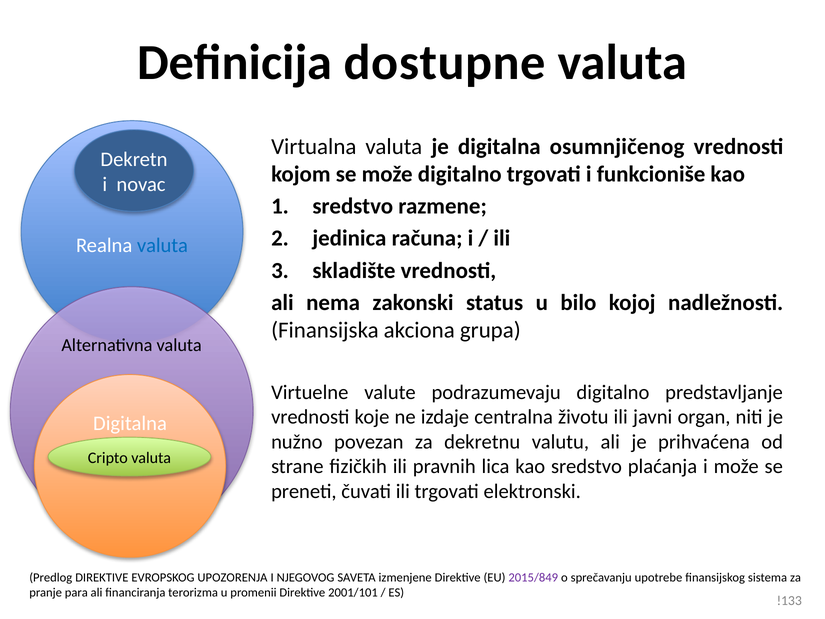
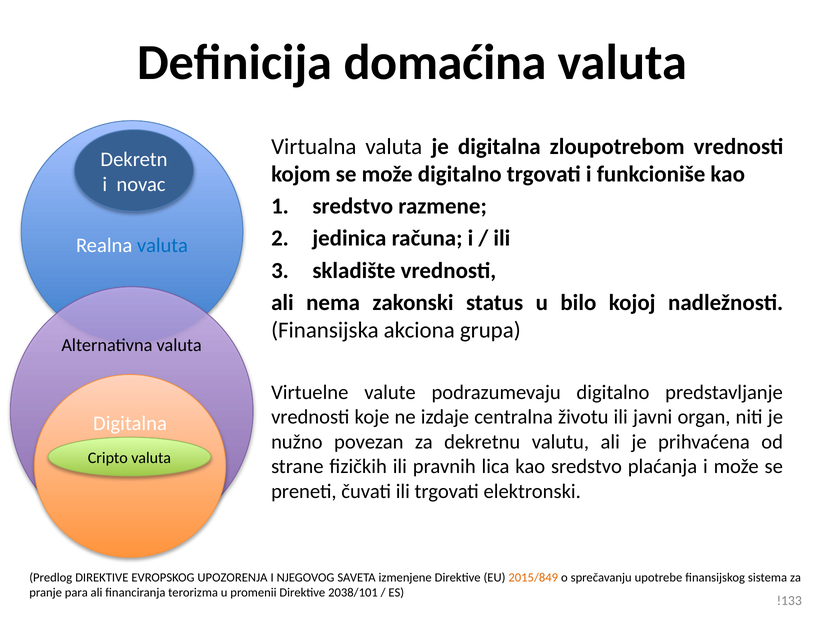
dostupne: dostupne -> domaćina (445, 63)
osumnjičenog: osumnjičenog -> zloupotrebom (617, 147)
2015/849 colour: purple -> orange (533, 577)
2001/101: 2001/101 -> 2038/101 (353, 592)
